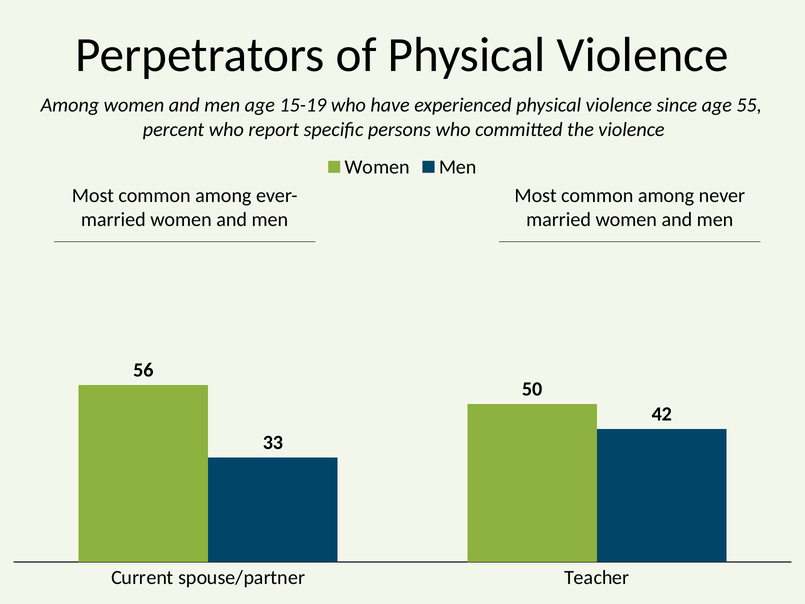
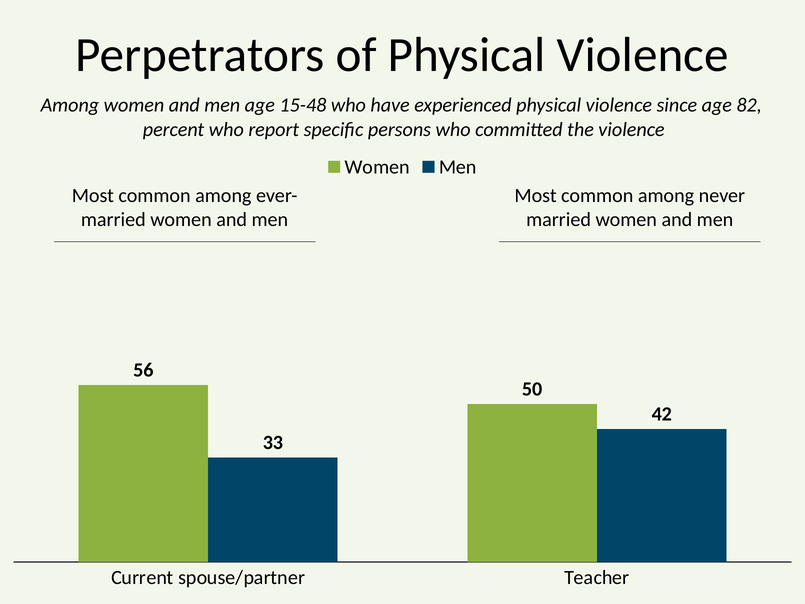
15-19: 15-19 -> 15-48 (303, 105)
55: 55 -> 82 (749, 105)
